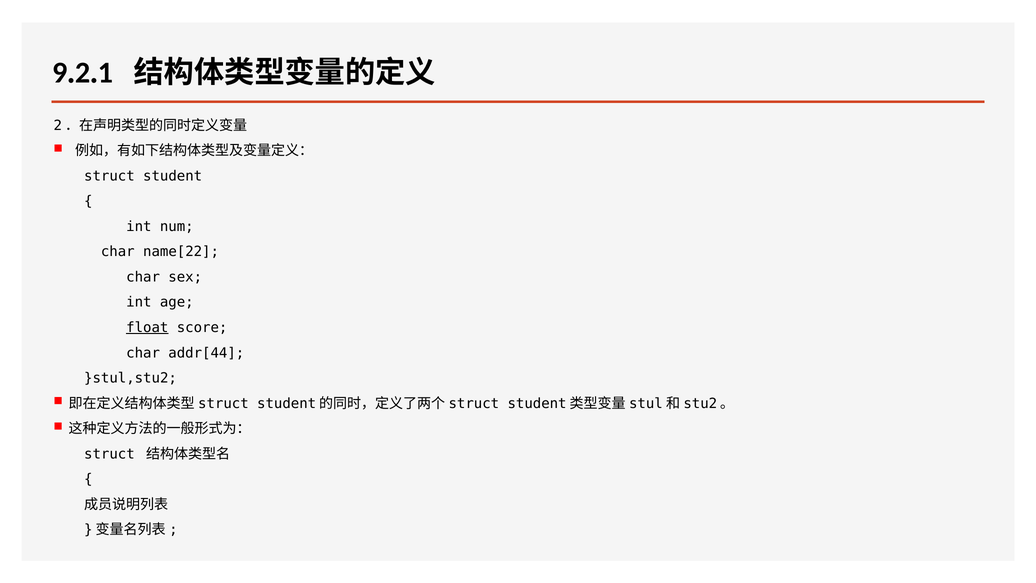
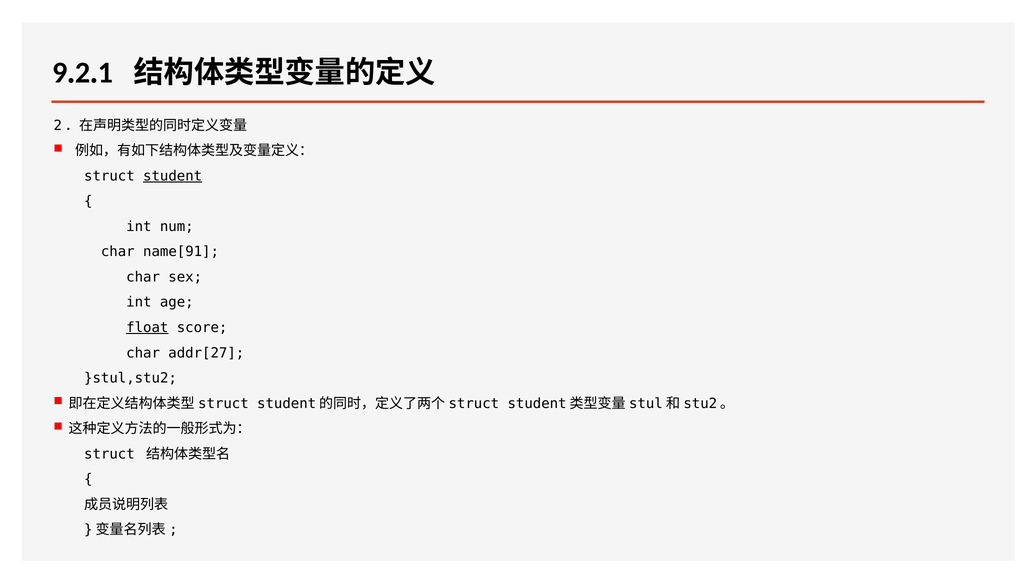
student underline: none -> present (173, 176)
name[22: name[22 -> name[91 (181, 252)
addr[44: addr[44 -> addr[27 (206, 353)
